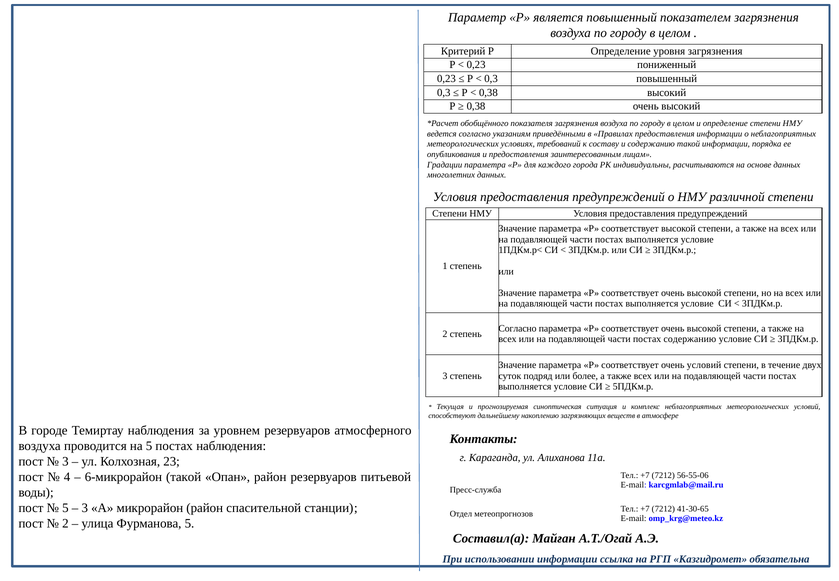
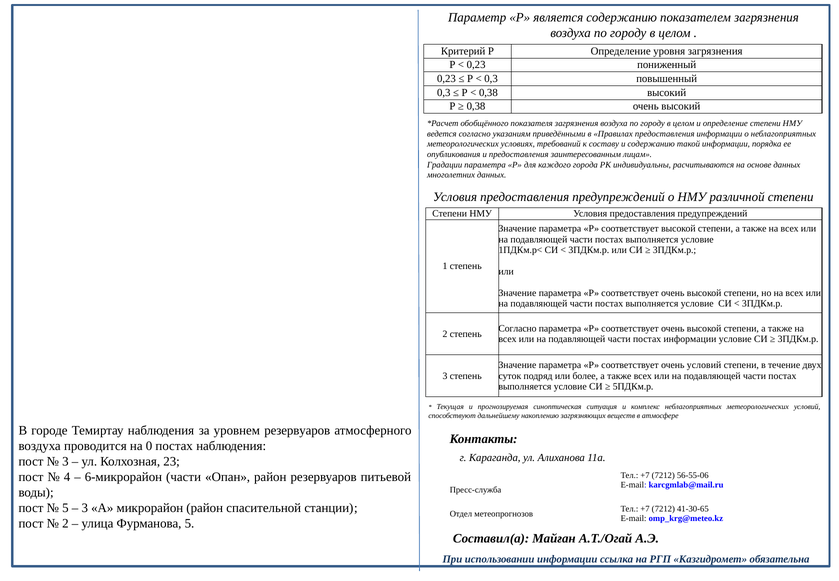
является повышенный: повышенный -> содержанию (622, 18)
постах содержанию: содержанию -> информации (690, 339)
на 5: 5 -> 0 (149, 446)
6-микрорайон такой: такой -> части (184, 477)
